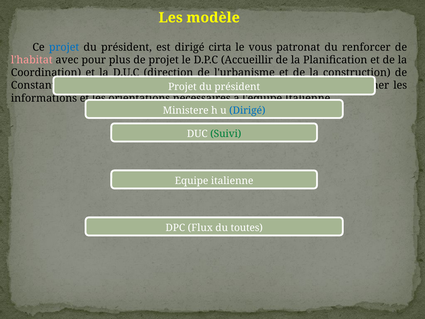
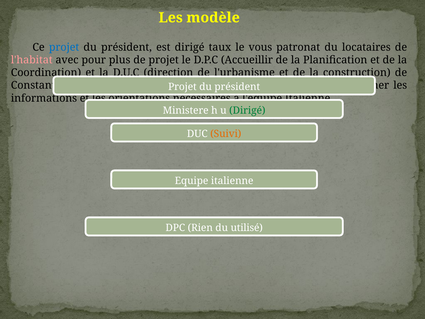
cirta: cirta -> taux (220, 47)
renforcer: renforcer -> locataires (366, 47)
Dirigé colour: blue -> green (247, 110)
Suivi colour: green -> orange (226, 134)
Flux: Flux -> Rien (200, 228)
toutes: toutes -> utilisé (247, 228)
